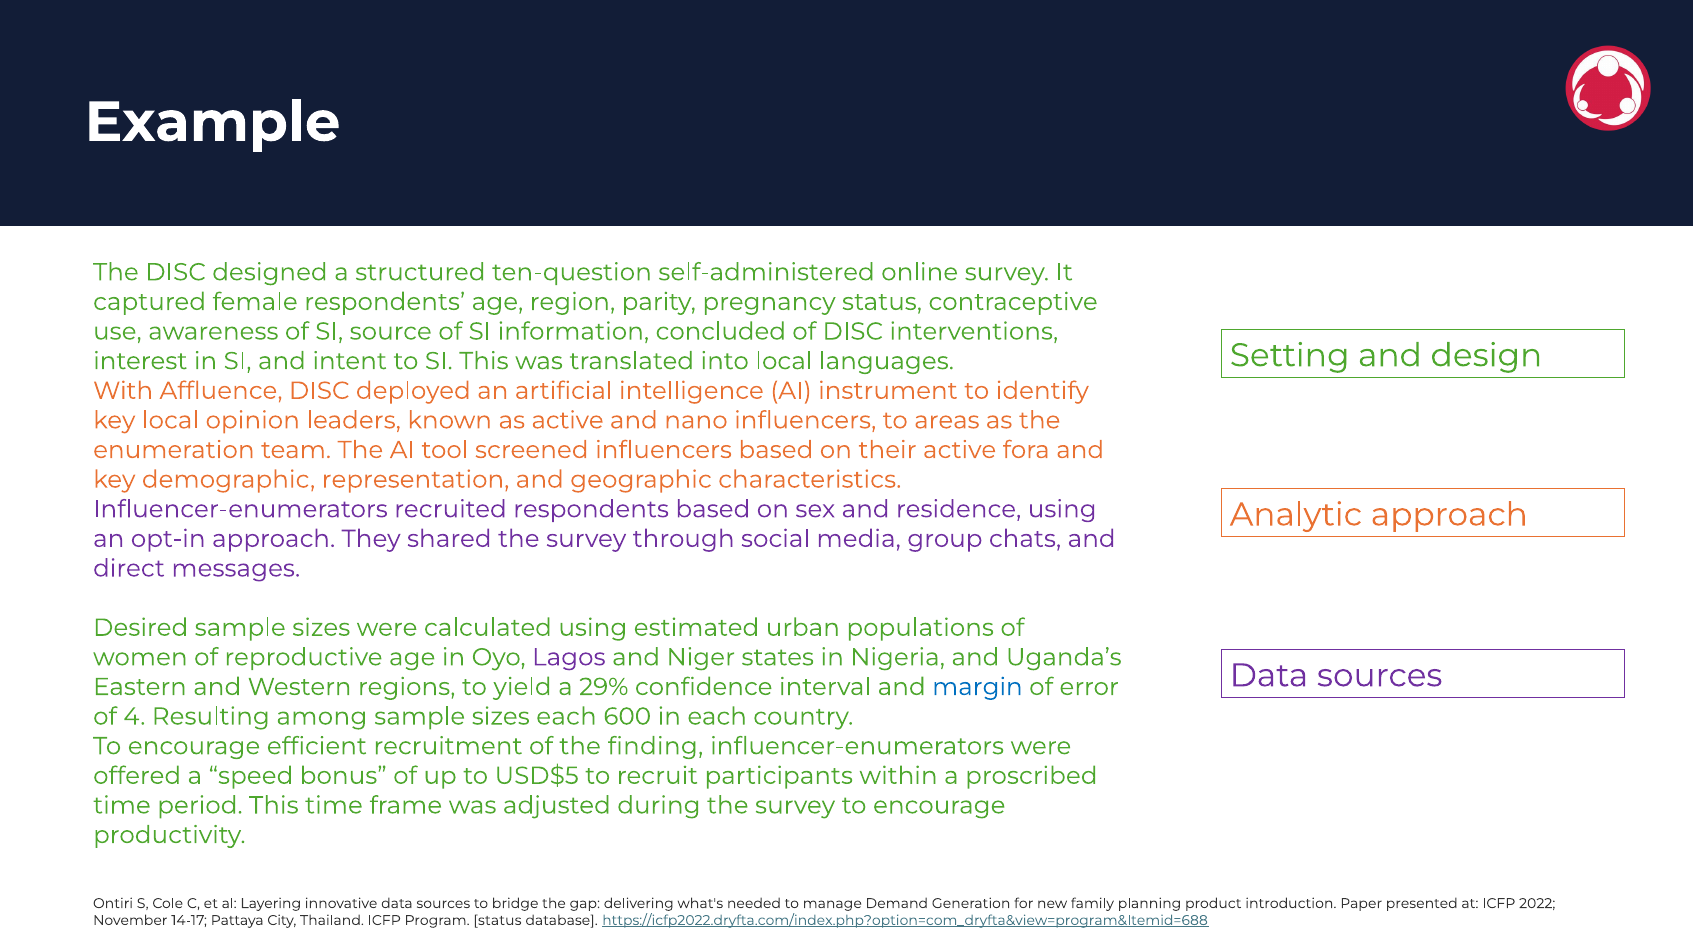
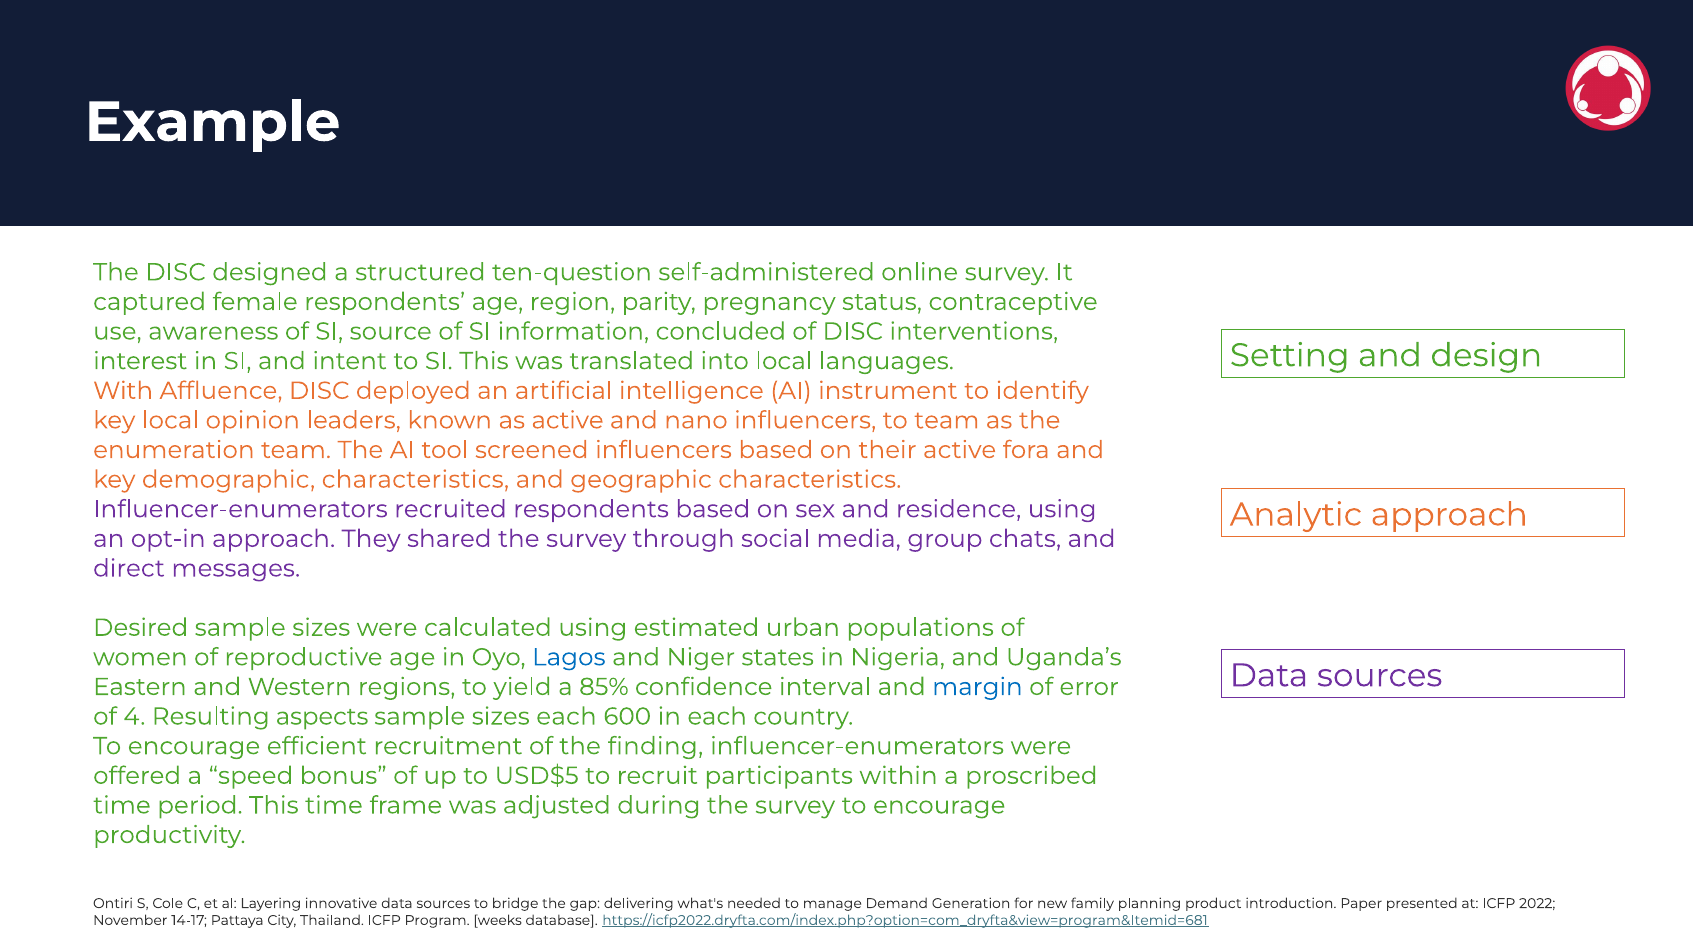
to areas: areas -> team (947, 420)
demographic representation: representation -> characteristics (415, 480)
Lagos colour: purple -> blue (569, 657)
29%: 29% -> 85% (604, 687)
among: among -> aspects (322, 717)
Program status: status -> weeks (498, 921)
https://icfp2022.dryfta.com/index.php?option=com_dryfta&view=program&Itemid=688: https://icfp2022.dryfta.com/index.php?option=com_dryfta&view=program&Itemid=688 -> https://icfp2022.dryfta.com/index.php?option=com_dryfta&view=program&Itemid=681 (905, 921)
